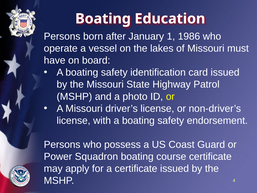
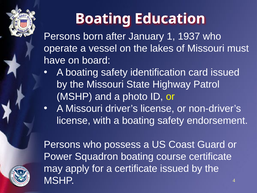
1986: 1986 -> 1937 (189, 36)
